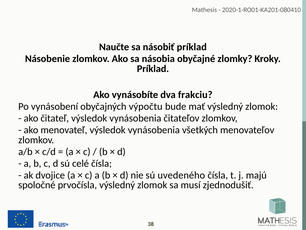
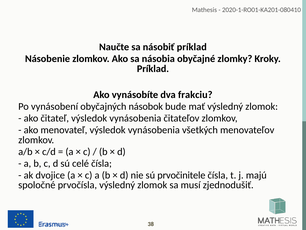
výpočtu: výpočtu -> násobok (146, 106)
uvedeného: uvedeného -> prvočinitele (181, 175)
